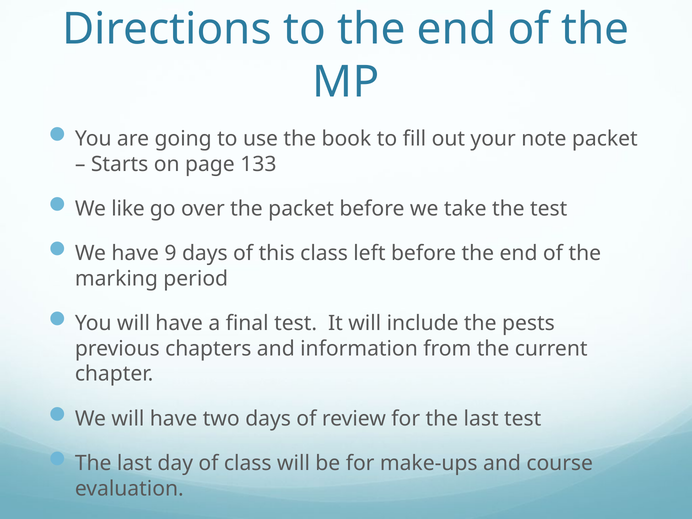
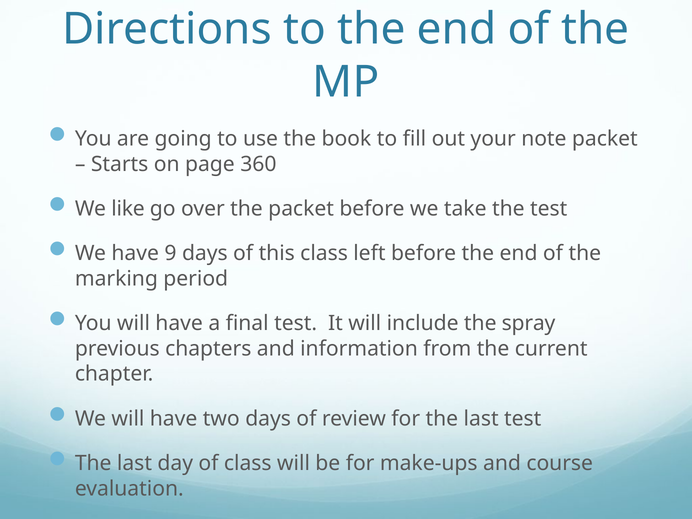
133: 133 -> 360 (258, 164)
pests: pests -> spray (529, 323)
